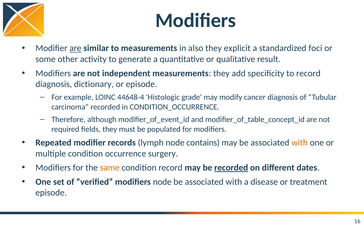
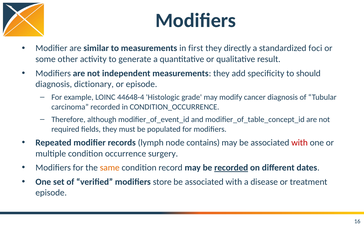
are underline: present -> none (75, 48)
also: also -> first (196, 48)
explicit: explicit -> directly (237, 48)
to record: record -> should (308, 73)
with colour: orange -> red (300, 143)
modifiers node: node -> store (162, 182)
